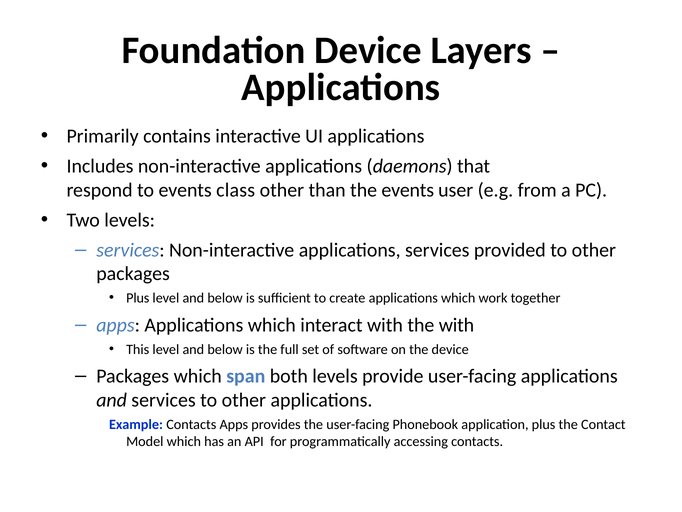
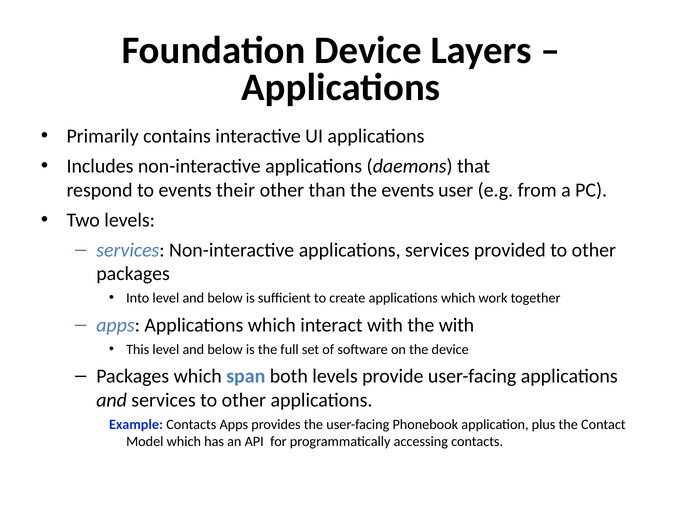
class: class -> their (236, 190)
Plus: Plus -> Into (138, 298)
